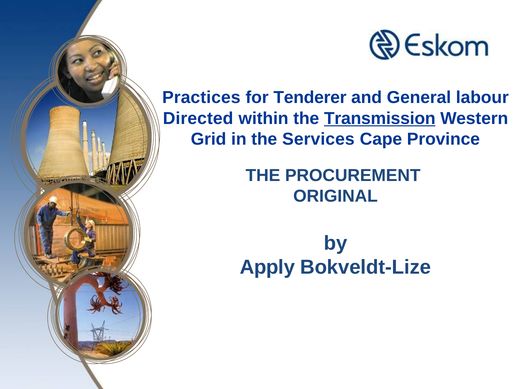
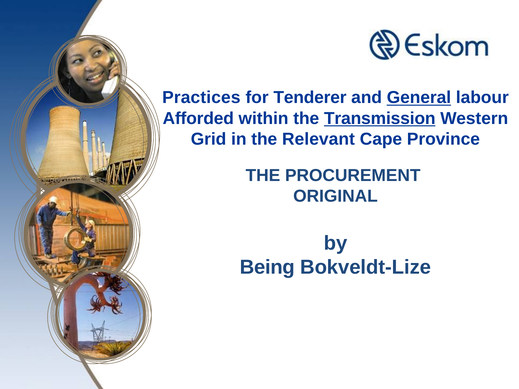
General underline: none -> present (419, 98)
Directed: Directed -> Afforded (198, 118)
Services: Services -> Relevant (318, 139)
Apply: Apply -> Being (267, 267)
